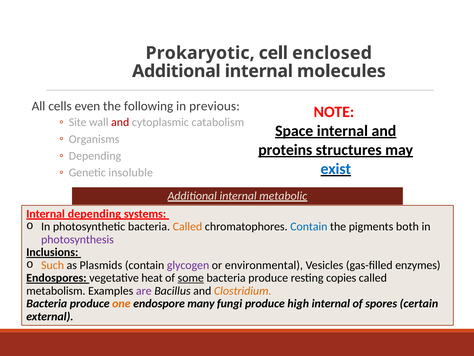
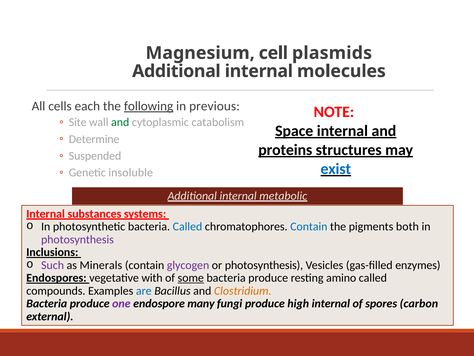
Prokaryotic: Prokaryotic -> Magnesium (200, 53)
enclosed: enclosed -> plasmids (332, 53)
even: even -> each (87, 106)
following underline: none -> present (149, 106)
and colour: red -> green (120, 122)
Organisms: Organisms -> Determine (94, 139)
Depending: Depending -> Suspended (95, 156)
Internal depending: depending -> substances (94, 214)
Called colour: orange -> blue (187, 226)
Such colour: orange -> purple (53, 265)
Plasmids: Plasmids -> Minerals (101, 265)
or environmental: environmental -> photosynthesis (264, 265)
heat: heat -> with (152, 278)
copies: copies -> amino (341, 278)
metabolism: metabolism -> compounds (56, 290)
are colour: purple -> blue (144, 290)
one colour: orange -> purple (121, 303)
certain: certain -> carbon (419, 303)
